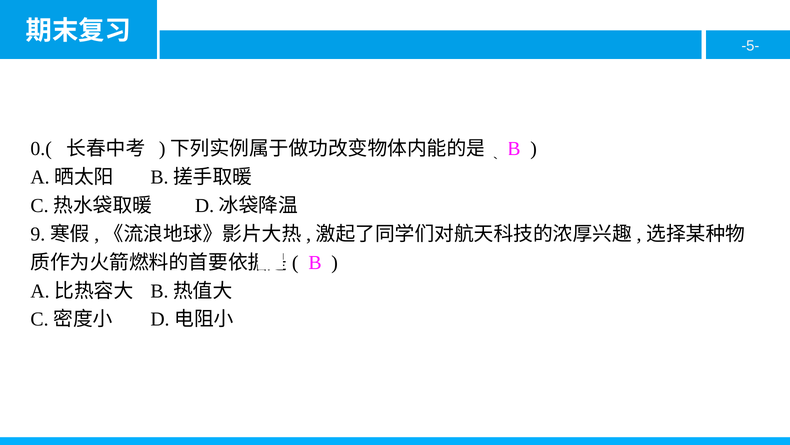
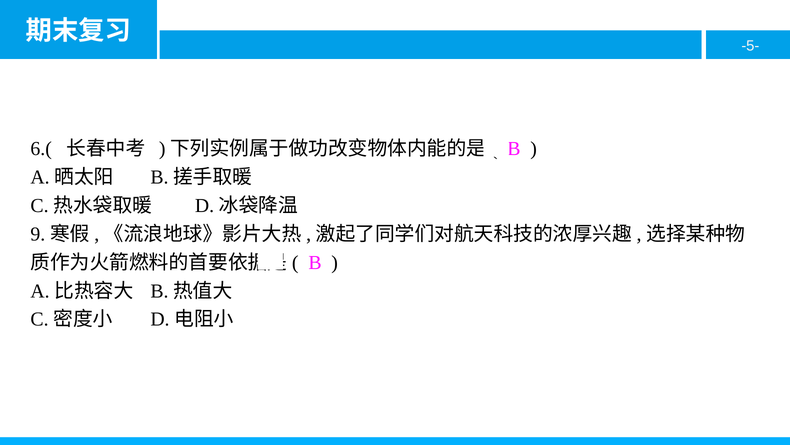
0.(: 0.( -> 6.( (41, 148)
